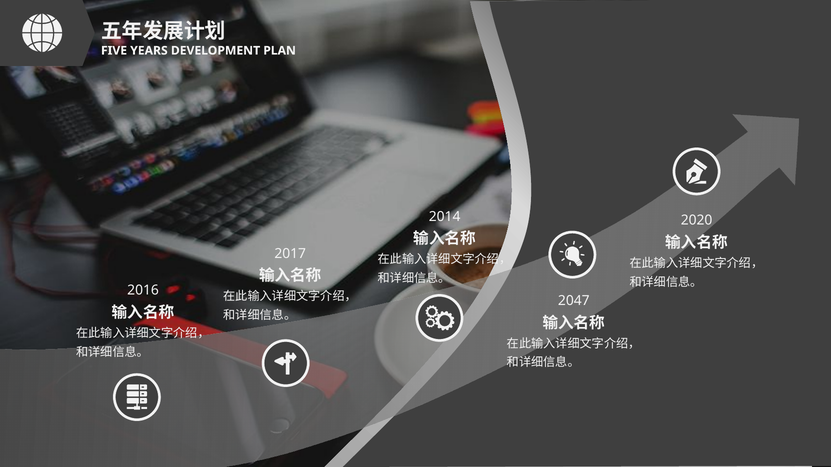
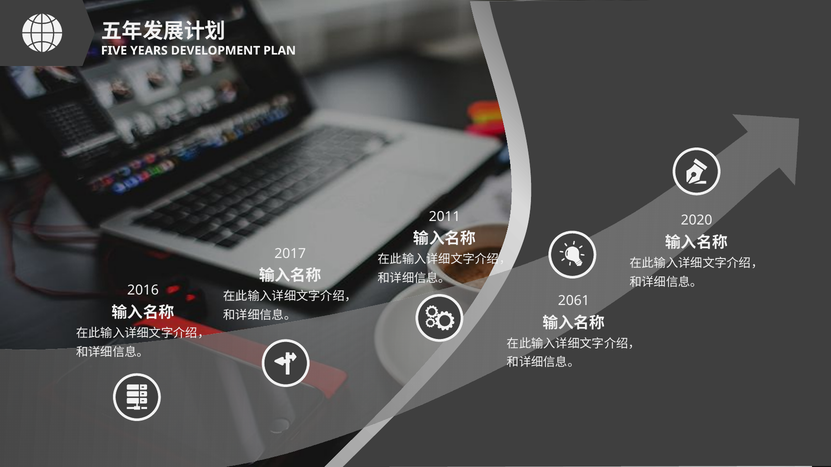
2014: 2014 -> 2011 (445, 217)
2047: 2047 -> 2061 (574, 301)
